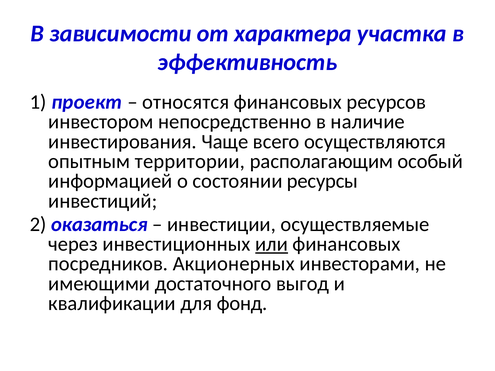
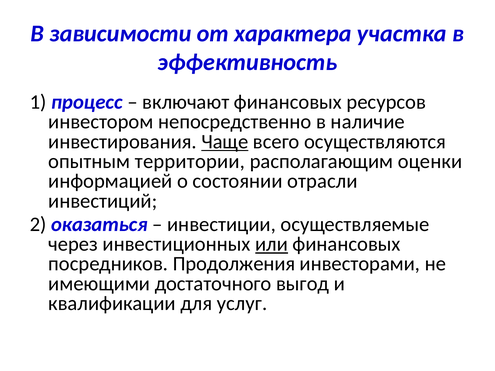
проект: проект -> процесс (87, 102)
относятся: относятся -> включают (186, 102)
Чаще underline: none -> present (225, 142)
особый: особый -> оценки (430, 161)
ресурсы: ресурсы -> отрасли (322, 181)
Акционерных: Акционерных -> Продолжения (234, 264)
фонд: фонд -> услуг (242, 304)
